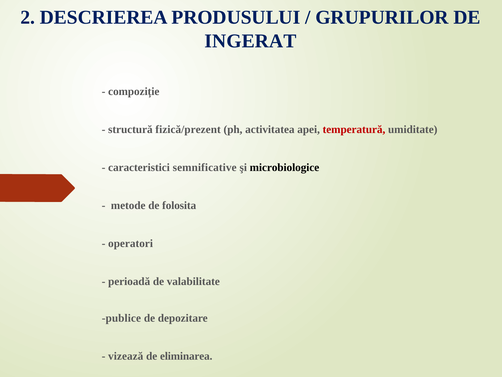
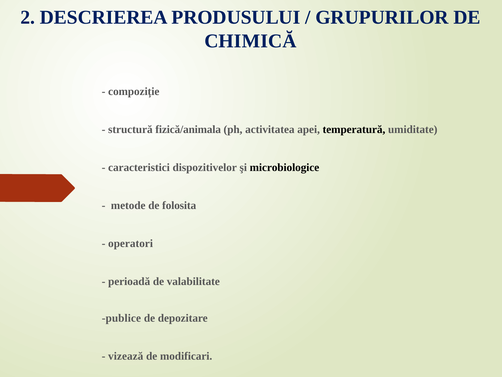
INGERAT: INGERAT -> CHIMICĂ (250, 41)
fizică/prezent: fizică/prezent -> fizică/animala (188, 129)
temperatură colour: red -> black (354, 129)
semnificative: semnificative -> dispozitivelor (205, 167)
eliminarea: eliminarea -> modificari (186, 356)
